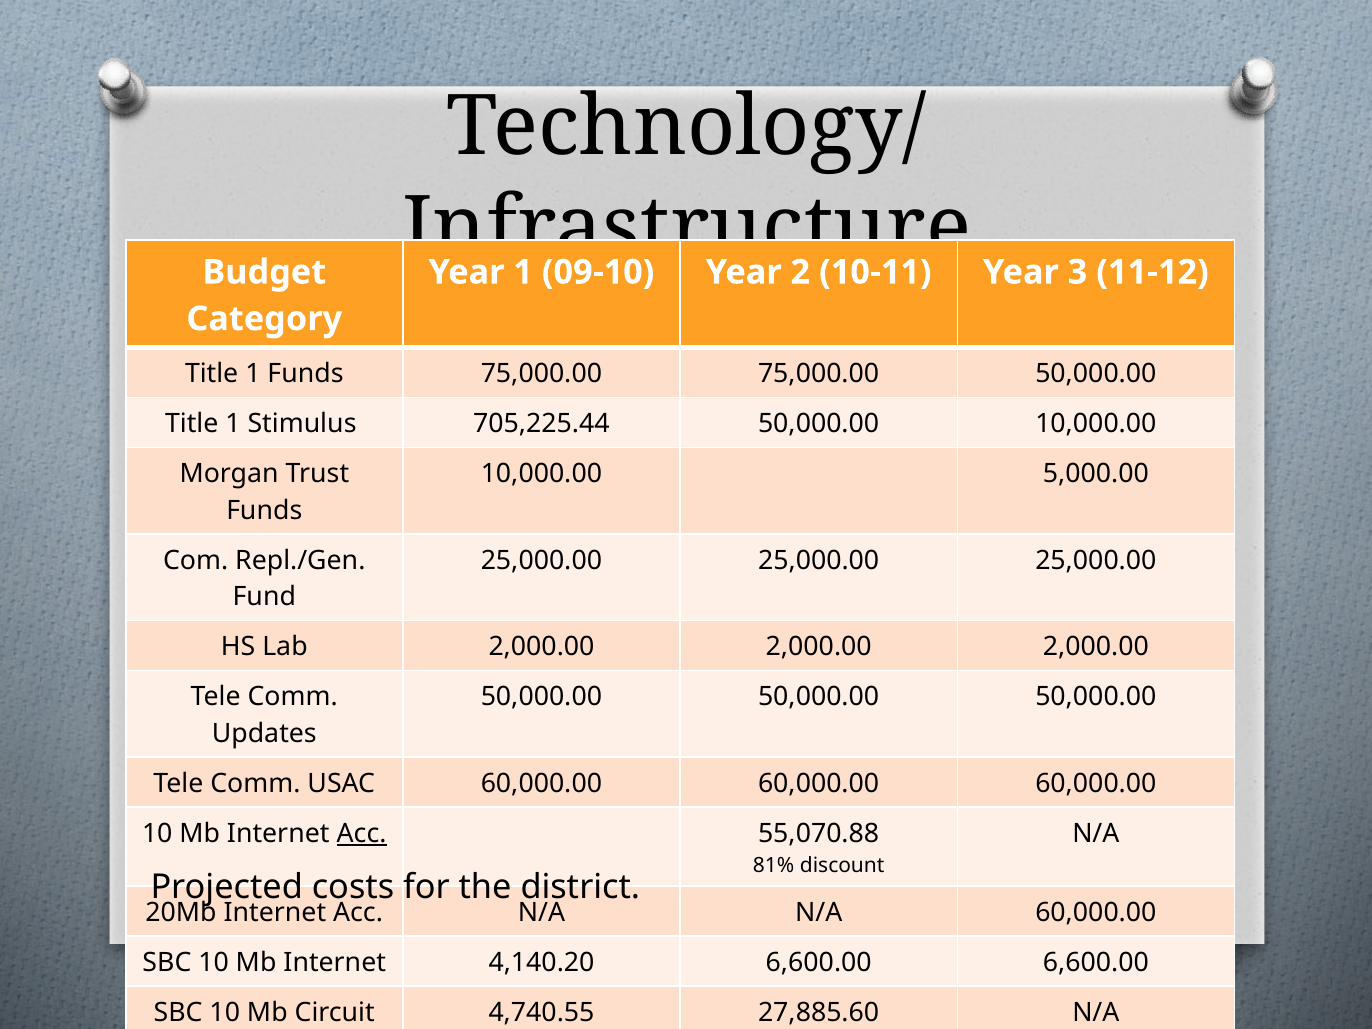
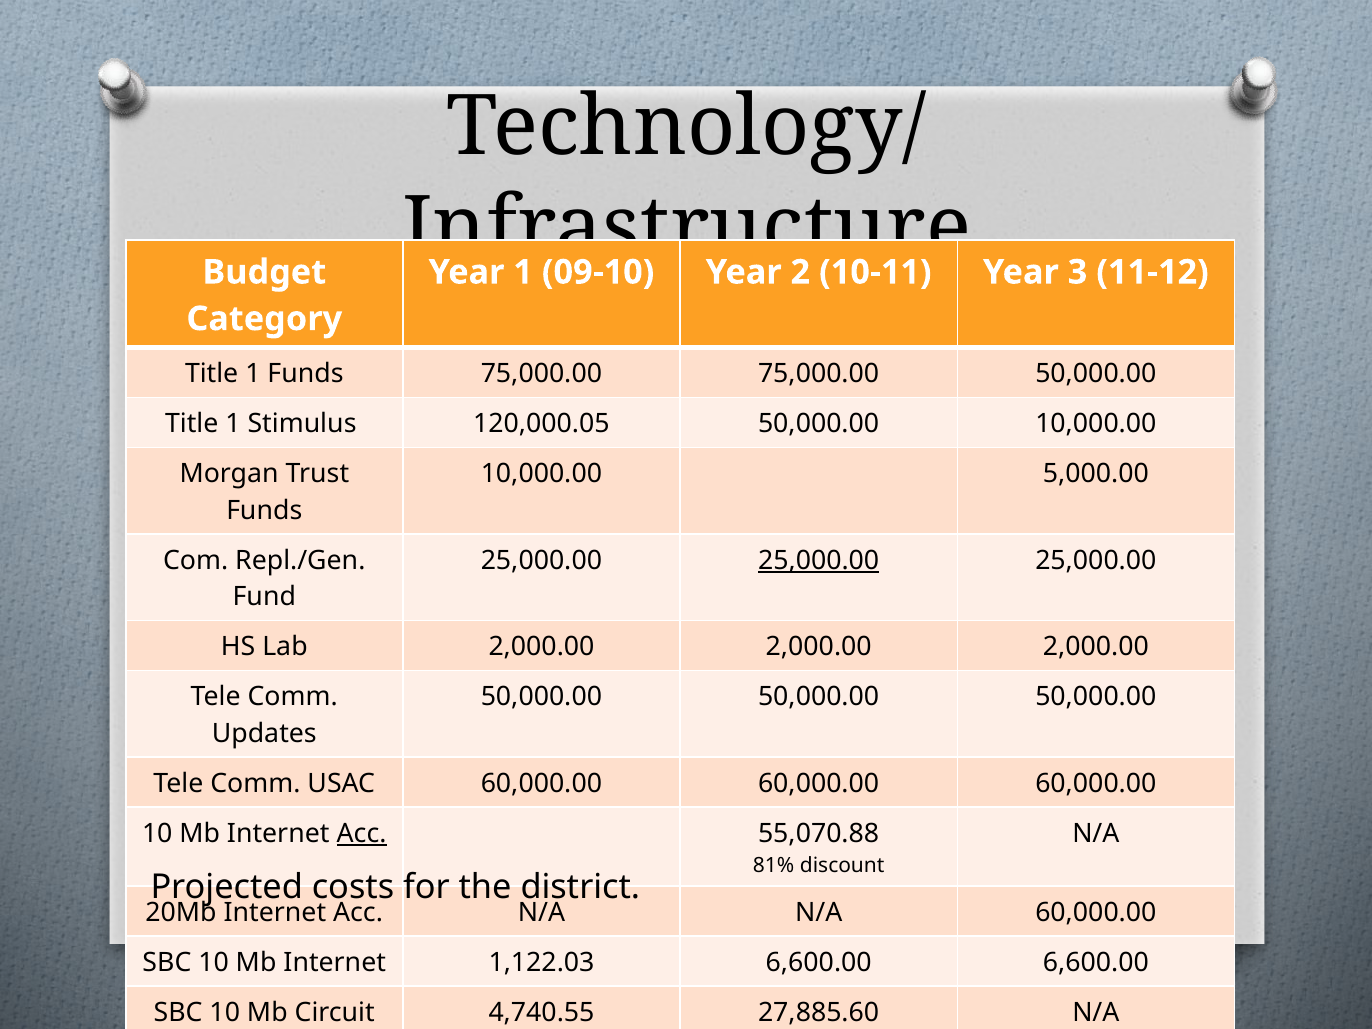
705,225.44: 705,225.44 -> 120,000.05 (541, 424)
25,000.00 underline: none -> present (819, 561)
4,140.20: 4,140.20 -> 1,122.03 (541, 963)
